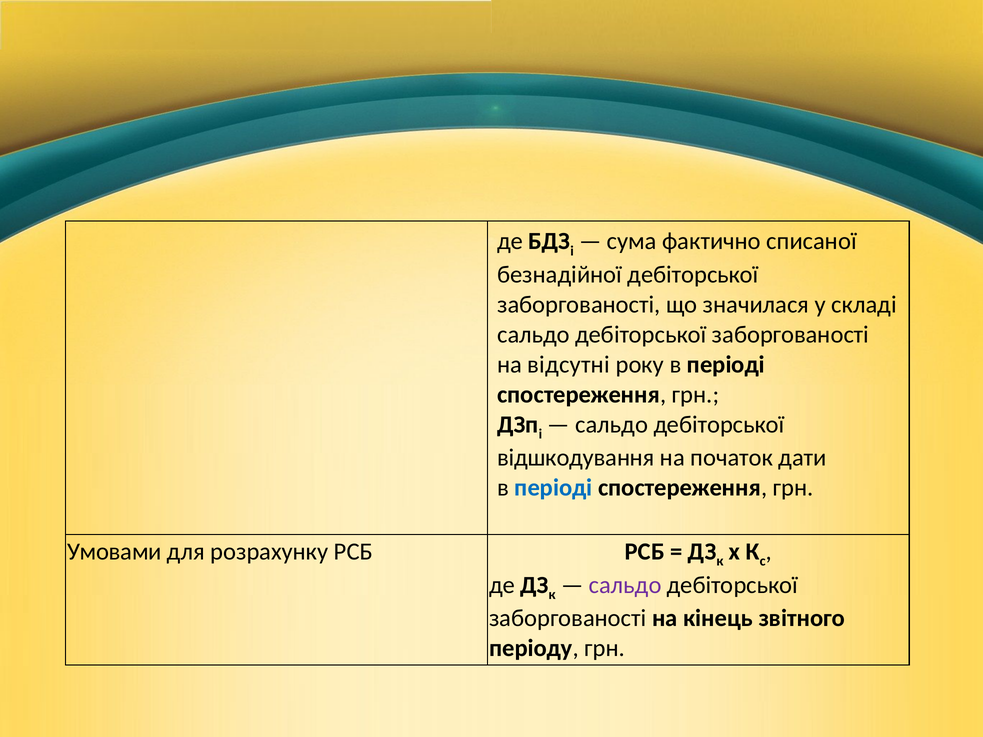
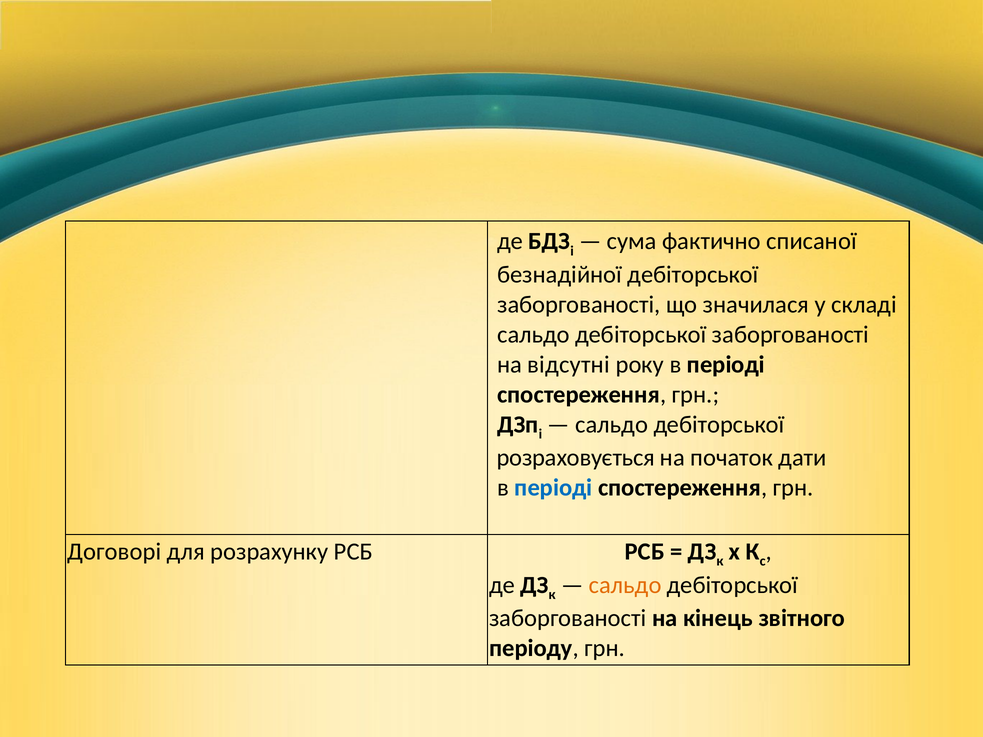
відшкодування: відшкодування -> розраховується (576, 458)
Умовами: Умовами -> Договорі (114, 552)
сальдо colour: purple -> orange (625, 585)
